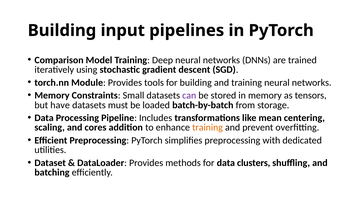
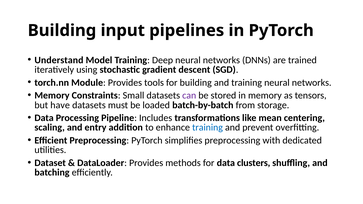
Comparison: Comparison -> Understand (59, 60)
cores: cores -> entry (96, 128)
training colour: orange -> blue (208, 128)
